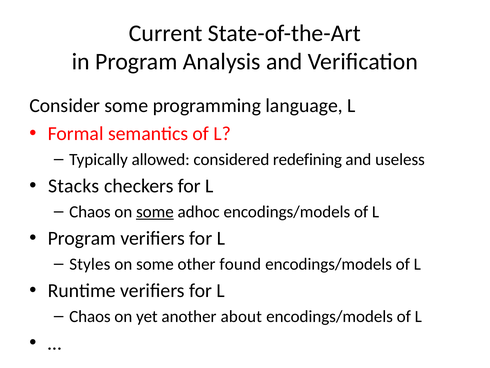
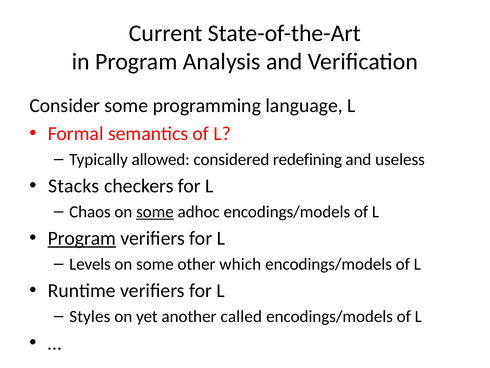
Program underline: none -> present (82, 238)
Styles: Styles -> Levels (90, 264)
found: found -> which (240, 264)
Chaos: Chaos -> Styles (90, 316)
about: about -> called (241, 316)
